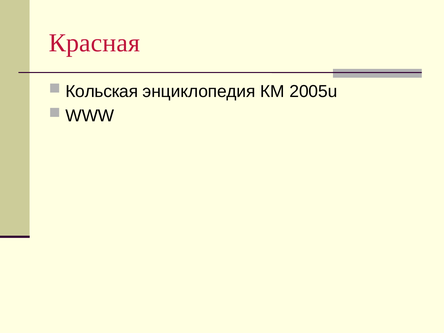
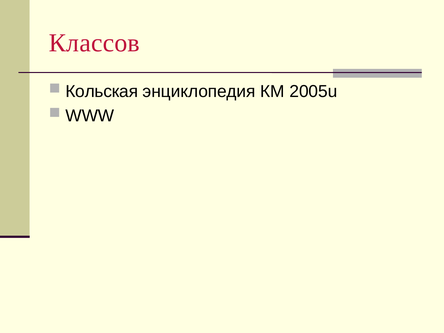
Красная: Красная -> Классов (94, 43)
